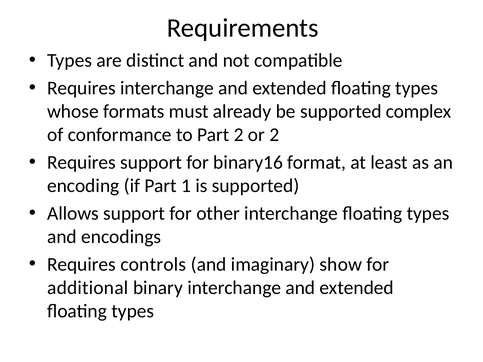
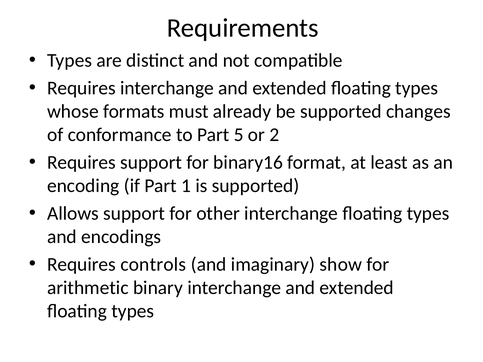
complex: complex -> changes (418, 111)
Part 2: 2 -> 5 (239, 135)
additional: additional -> arithmetic (88, 288)
